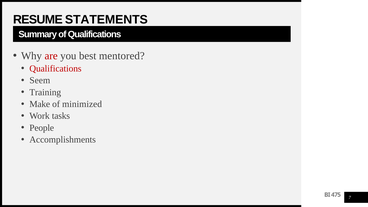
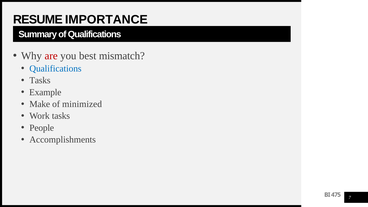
STATEMENTS: STATEMENTS -> IMPORTANCE (106, 19)
mentored: mentored -> mismatch (122, 56)
Qualifications colour: red -> blue (55, 69)
Seem: Seem -> Tasks (40, 80)
Training: Training -> Example (45, 92)
